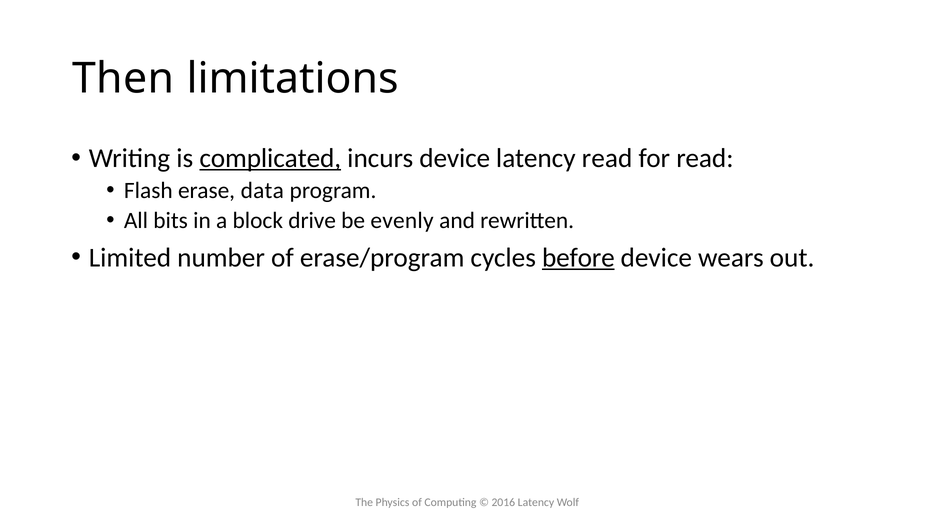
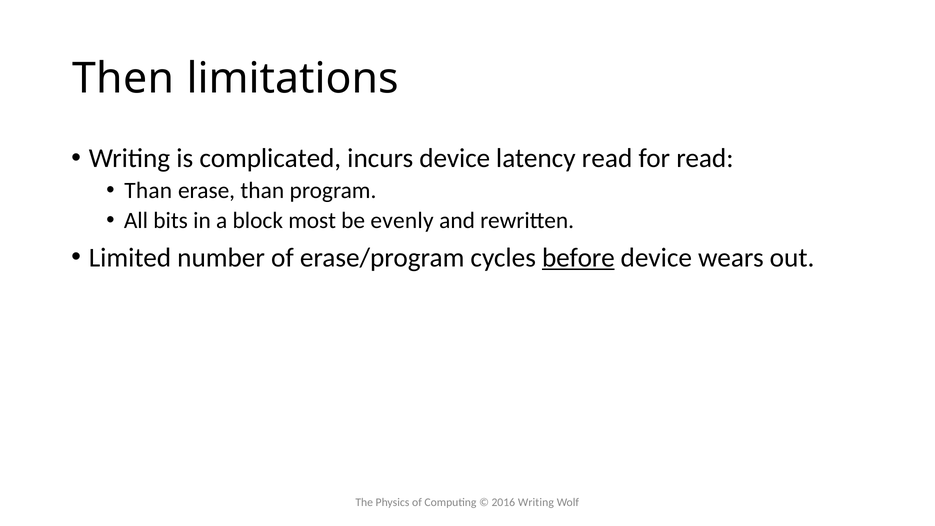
complicated underline: present -> none (270, 158)
Flash: Flash -> Than (148, 190)
erase data: data -> than (262, 190)
drive: drive -> most (312, 220)
2016 Latency: Latency -> Writing (536, 502)
